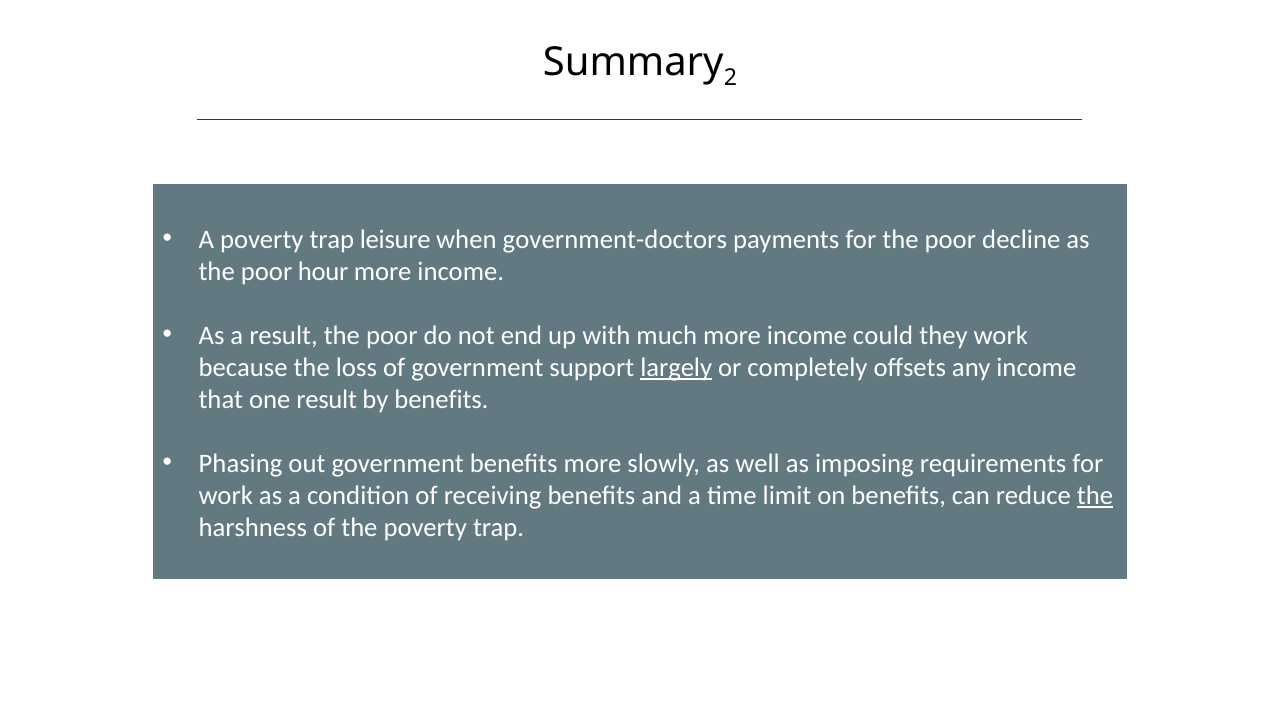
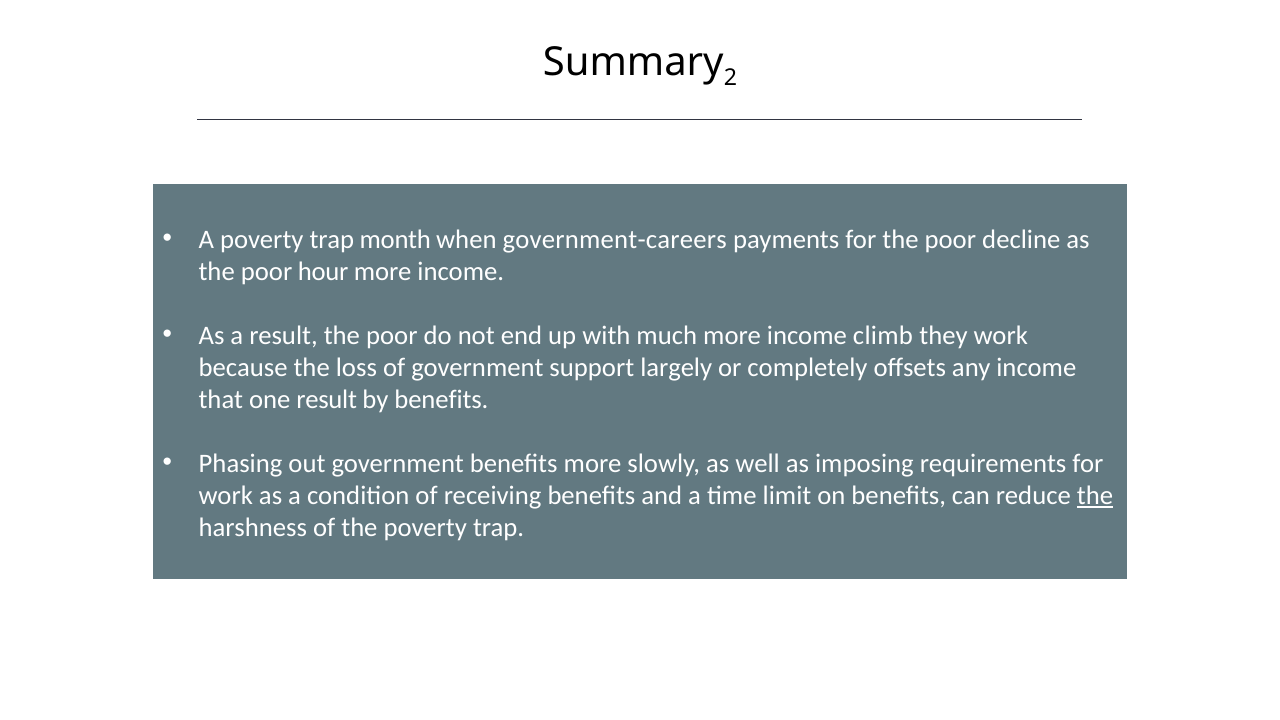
leisure: leisure -> month (395, 239)
government-doctors: government-doctors -> government-careers (615, 239)
could: could -> climb (883, 335)
largely underline: present -> none (676, 367)
